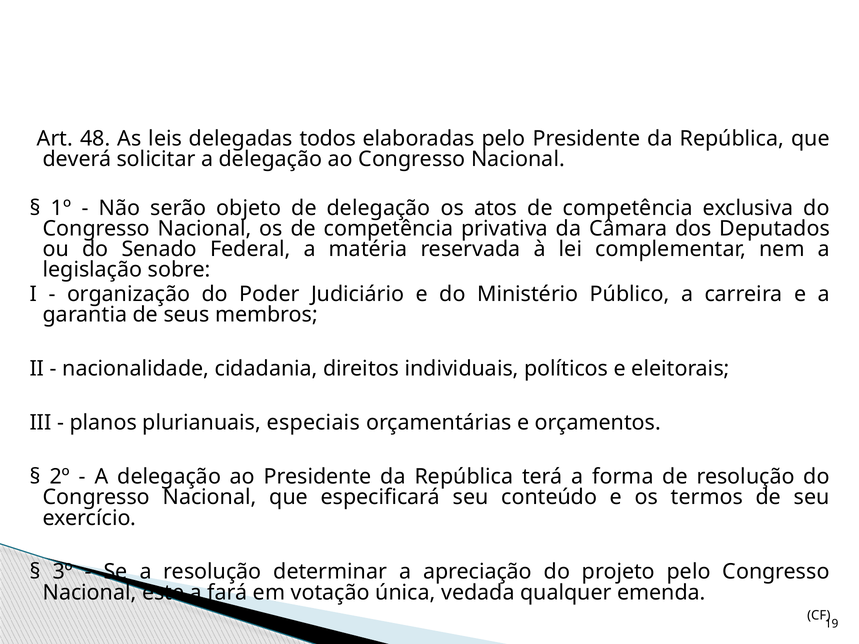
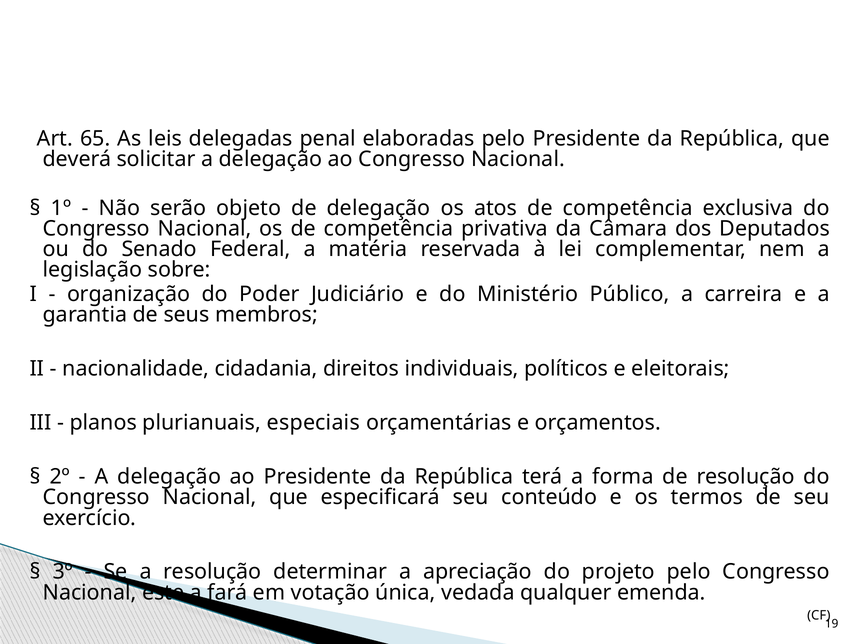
48: 48 -> 65 (95, 139)
todos: todos -> penal (328, 139)
